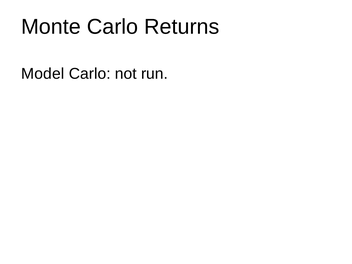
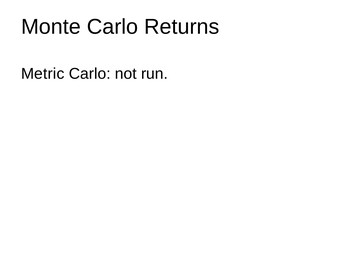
Model: Model -> Metric (43, 74)
